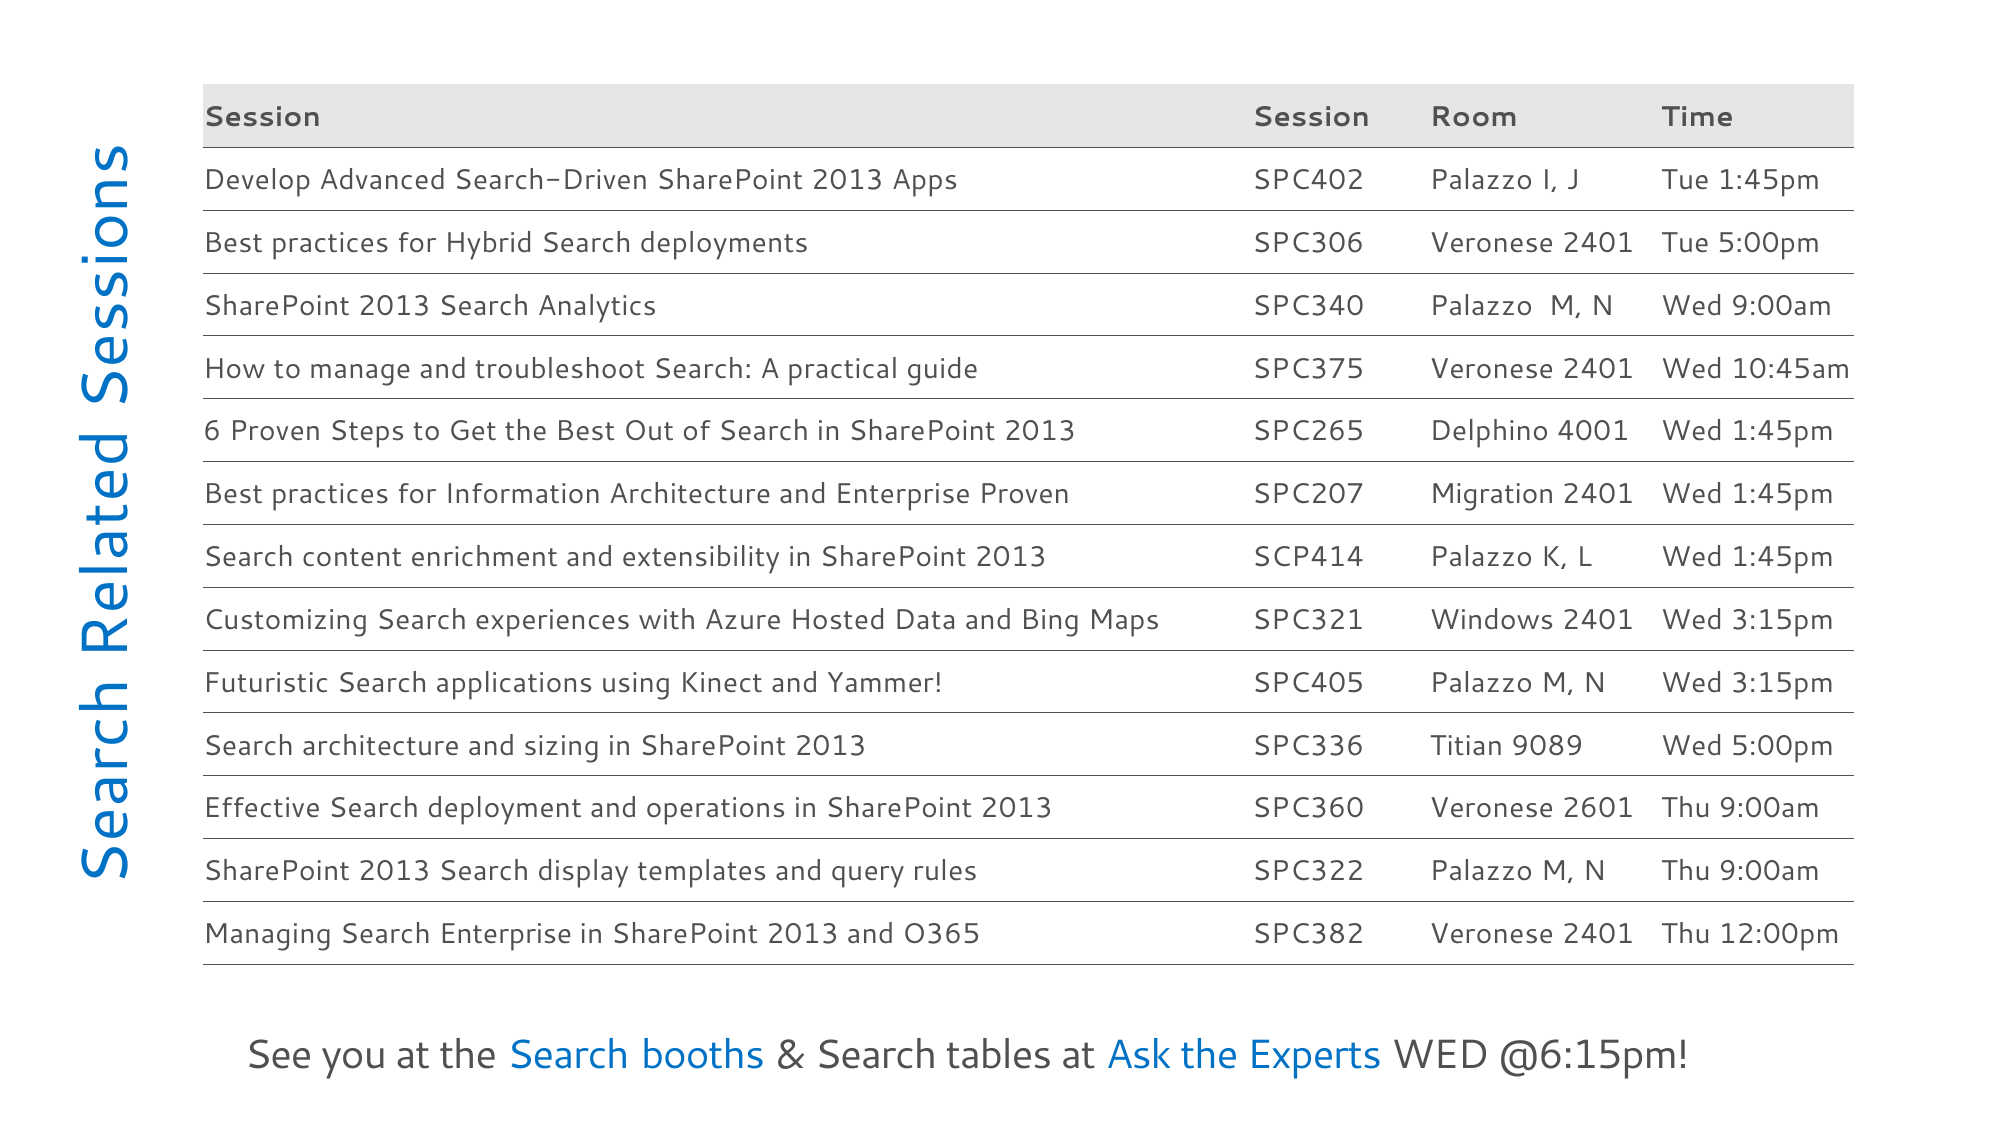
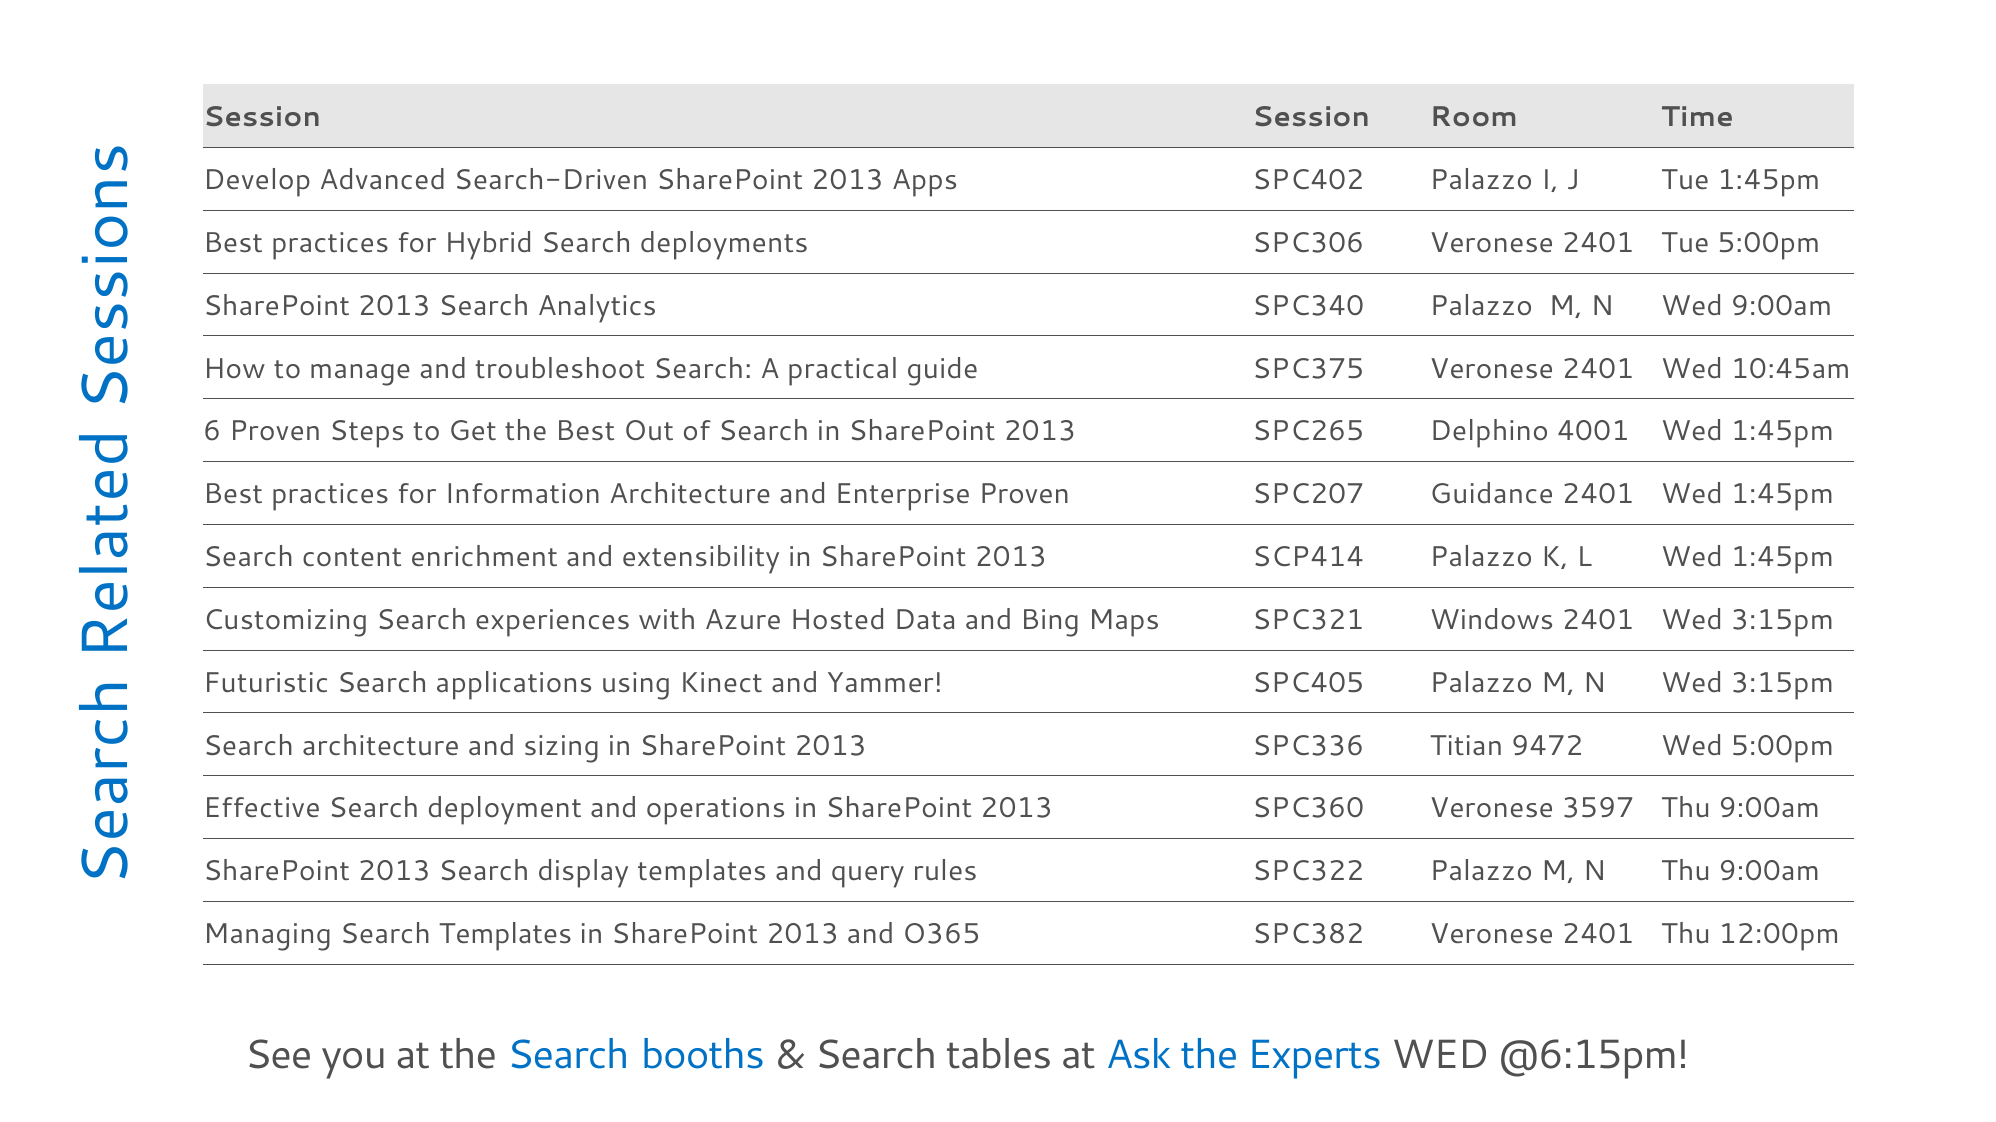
Migration: Migration -> Guidance (1492, 495)
9089: 9089 -> 9472 (1547, 746)
2601: 2601 -> 3597 (1598, 809)
Search Enterprise: Enterprise -> Templates (505, 935)
